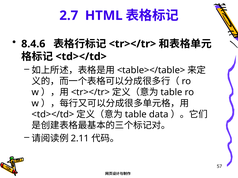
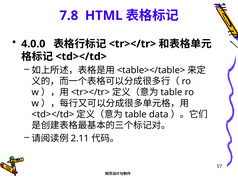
2.7: 2.7 -> 7.8 (69, 16)
8.4.6: 8.4.6 -> 4.0.0 (33, 44)
